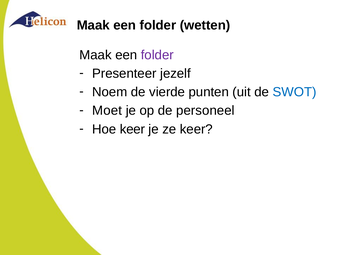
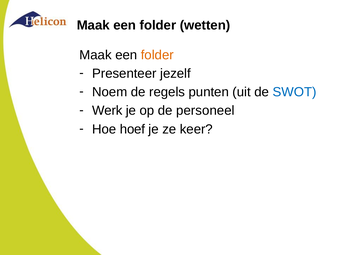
folder colour: purple -> orange (157, 55)
vierde: vierde -> regels (167, 92)
Moet: Moet -> Werk (107, 110)
Hoe keer: keer -> hoef (132, 129)
